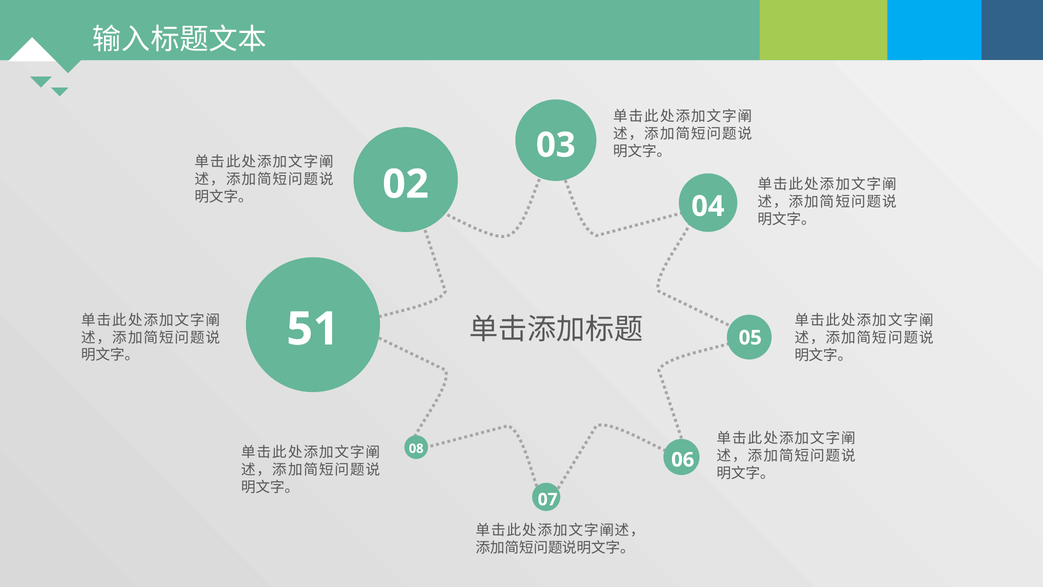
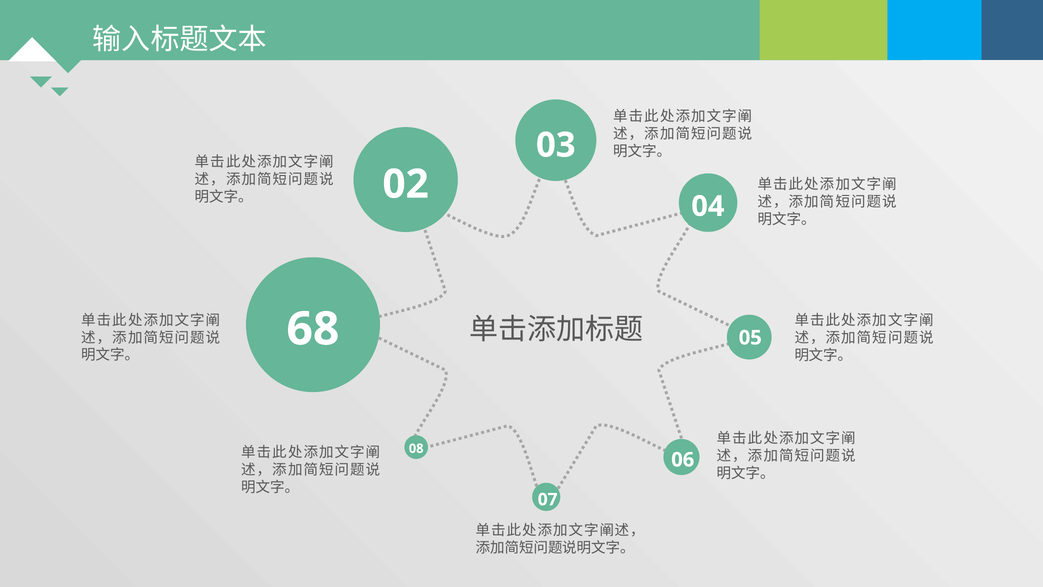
51: 51 -> 68 (313, 329)
